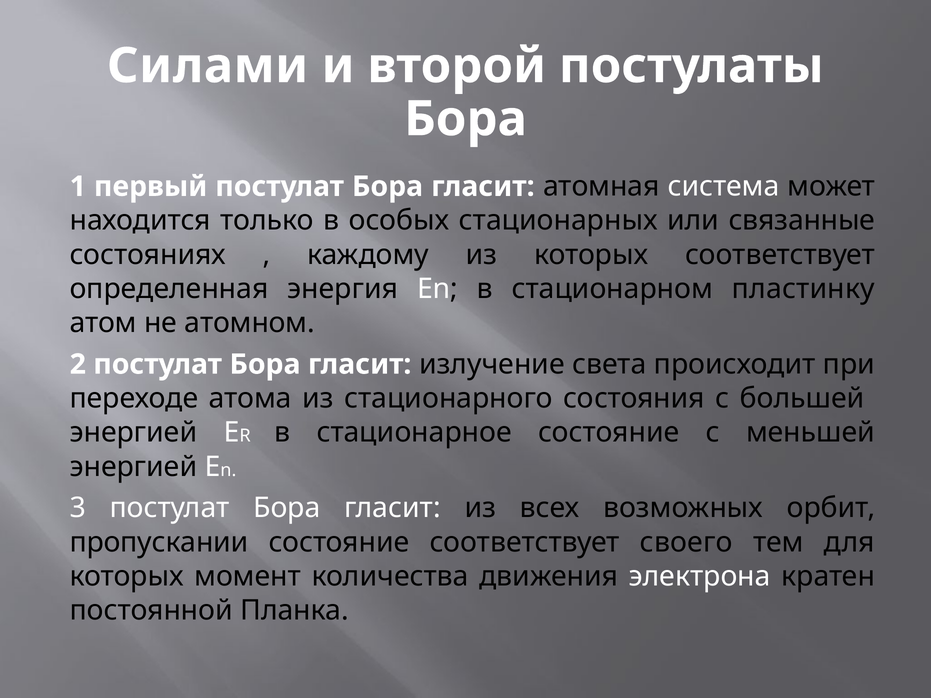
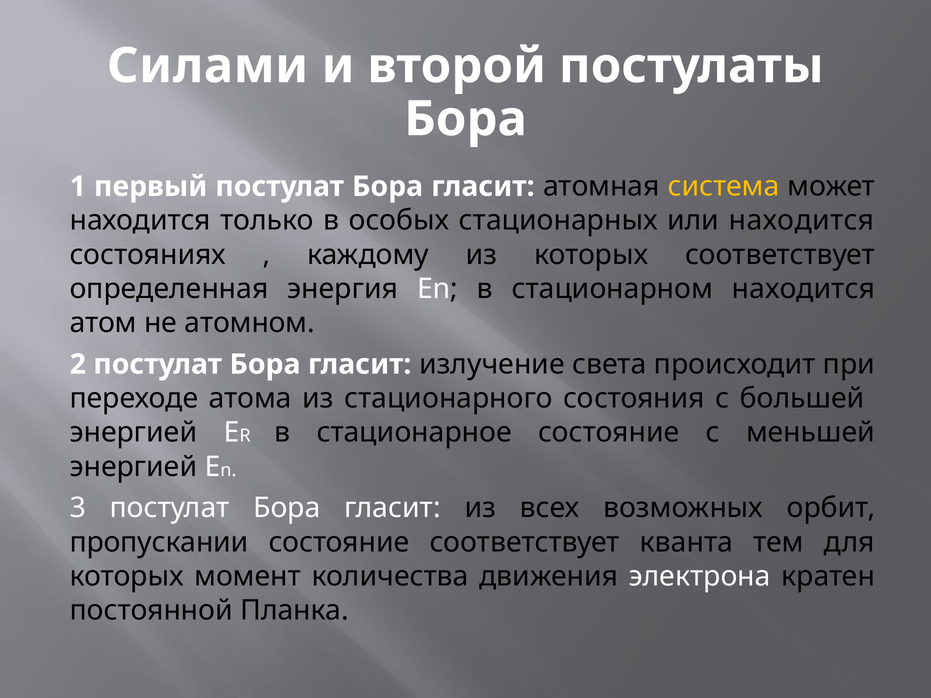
система colour: white -> yellow (724, 187)
или связанные: связанные -> находится (802, 221)
стационарном пластинку: пластинку -> находится (803, 289)
своего: своего -> кванта (687, 542)
